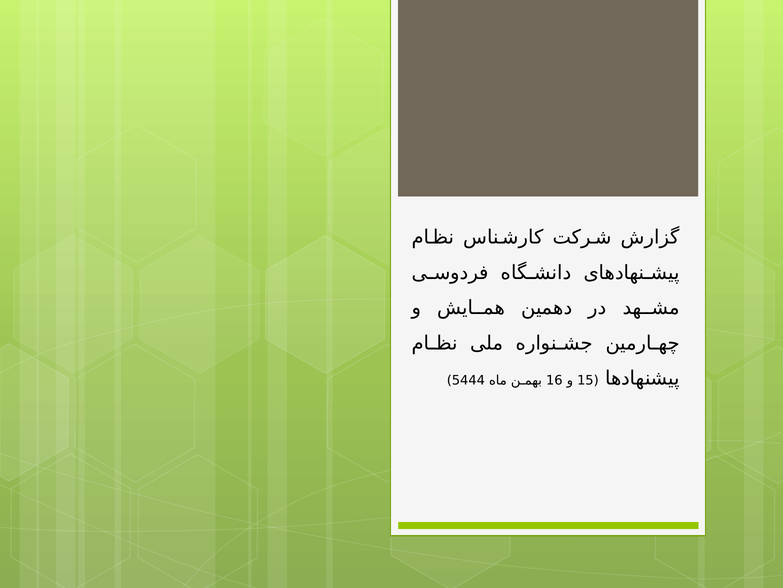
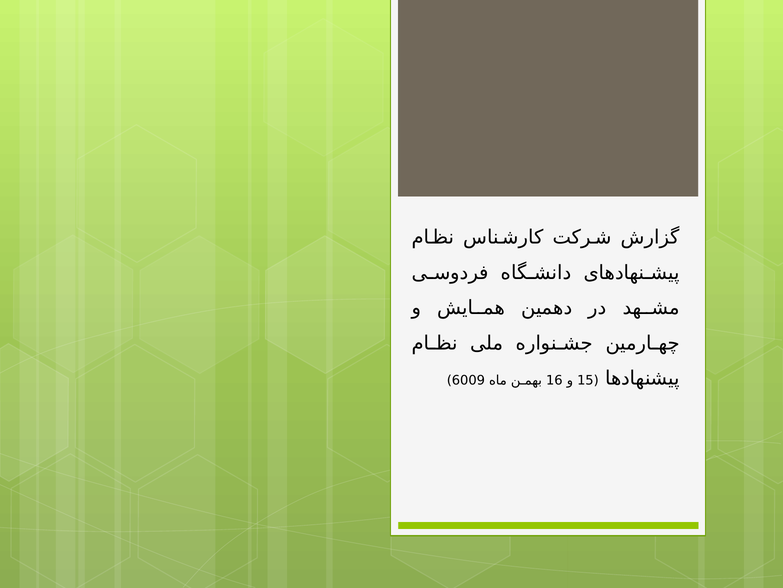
5444: 5444 -> 6009 (468, 380)
